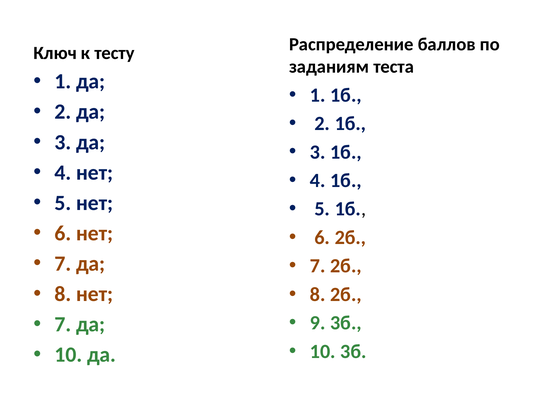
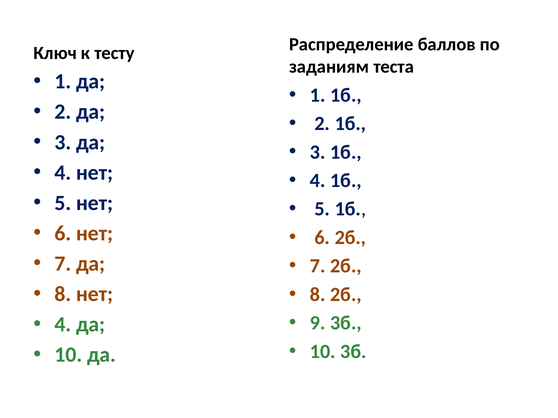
7: 7 -> 4 (63, 325)
